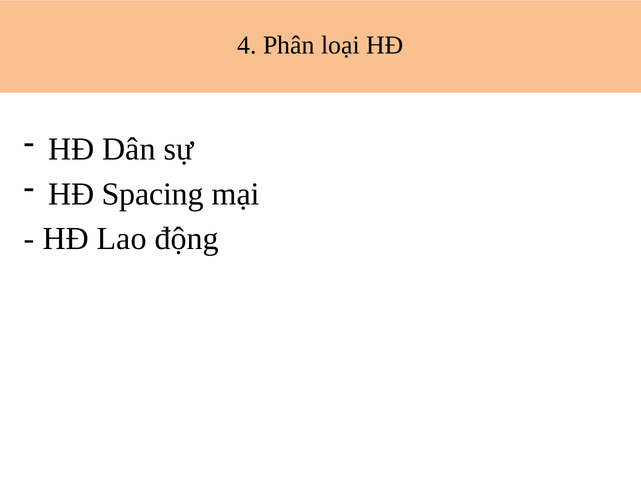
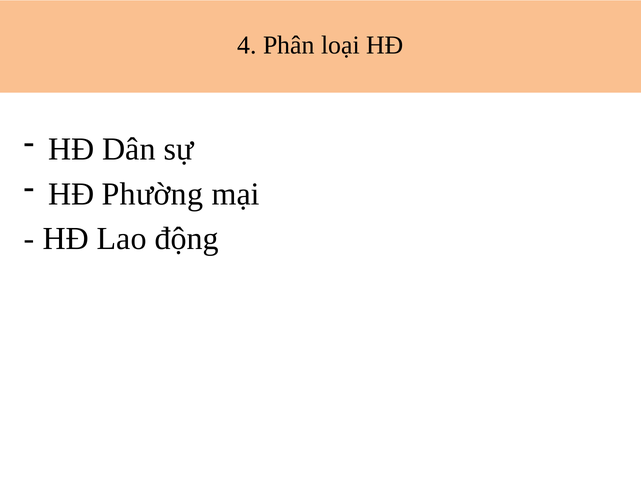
Spacing: Spacing -> Phường (152, 194)
